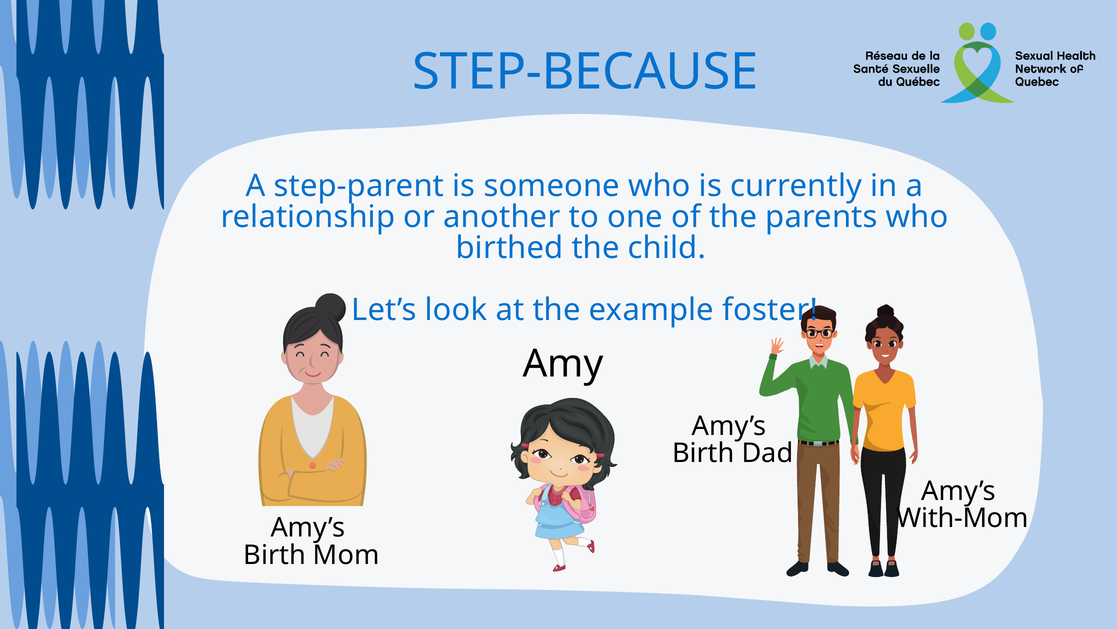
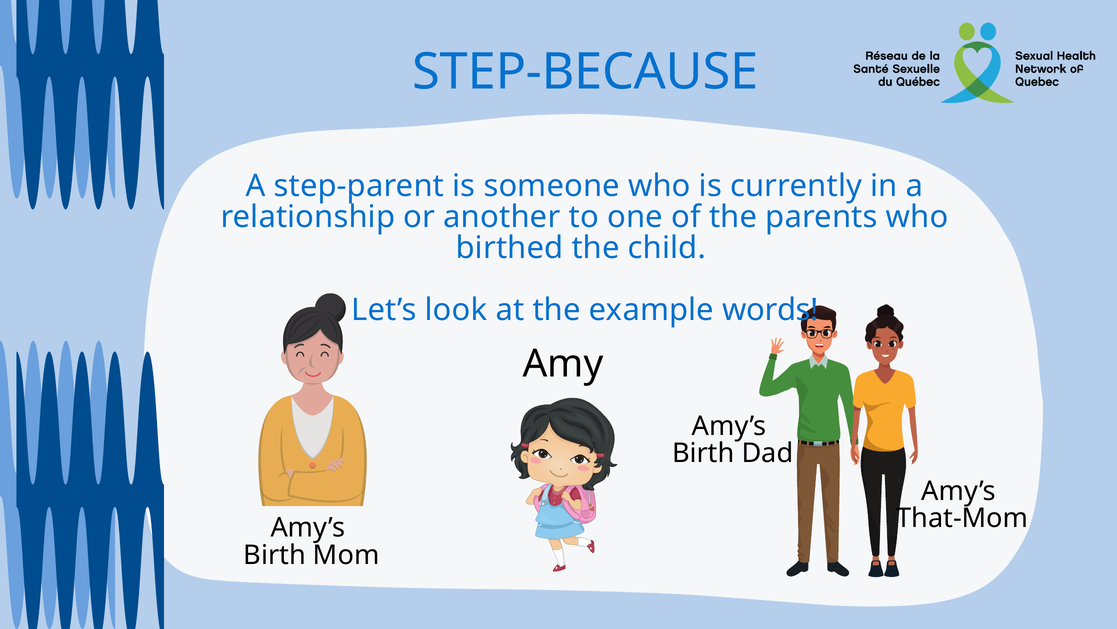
foster: foster -> words (770, 310)
With-Mom: With-Mom -> That-Mom (962, 518)
